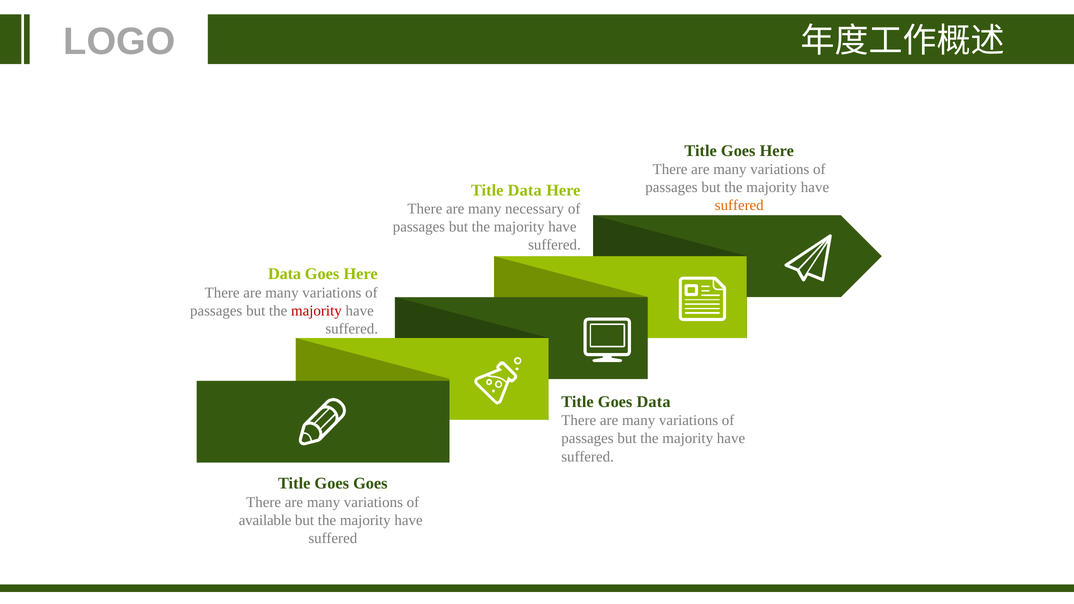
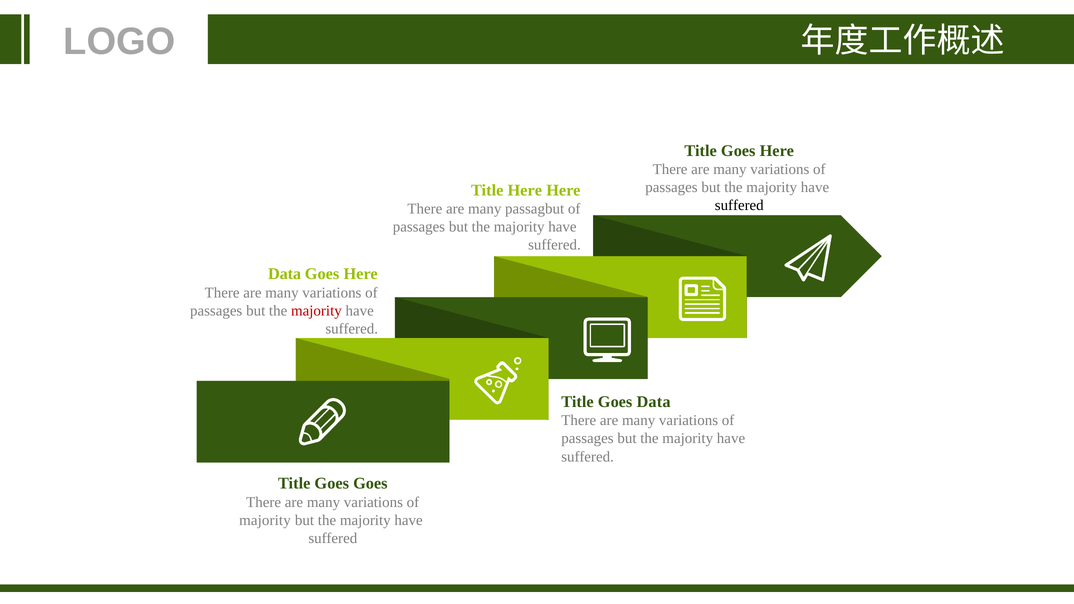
Title Data: Data -> Here (525, 190)
suffered colour: orange -> black (739, 205)
necessary: necessary -> passagbut (535, 209)
available: available -> majority (265, 520)
